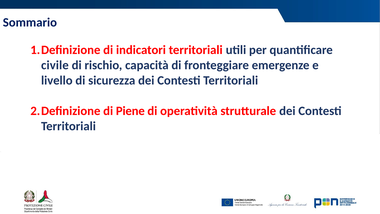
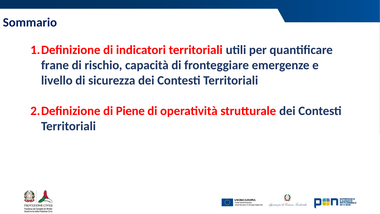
civile: civile -> frane (55, 65)
